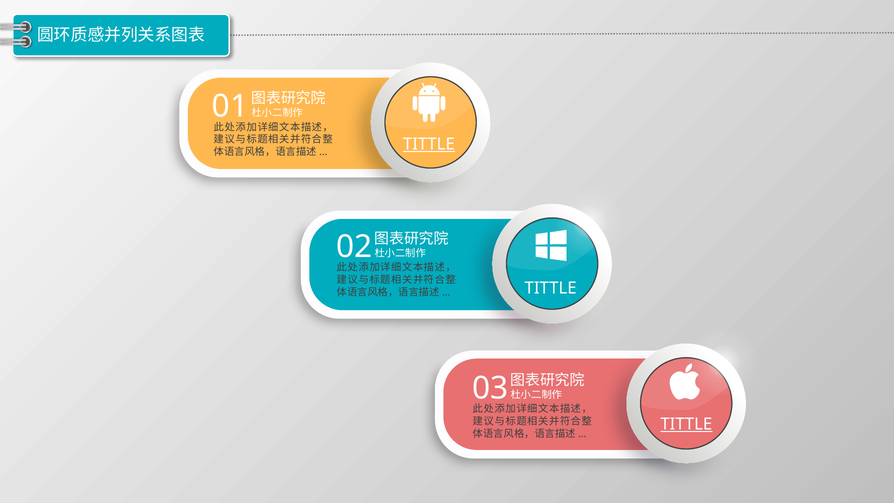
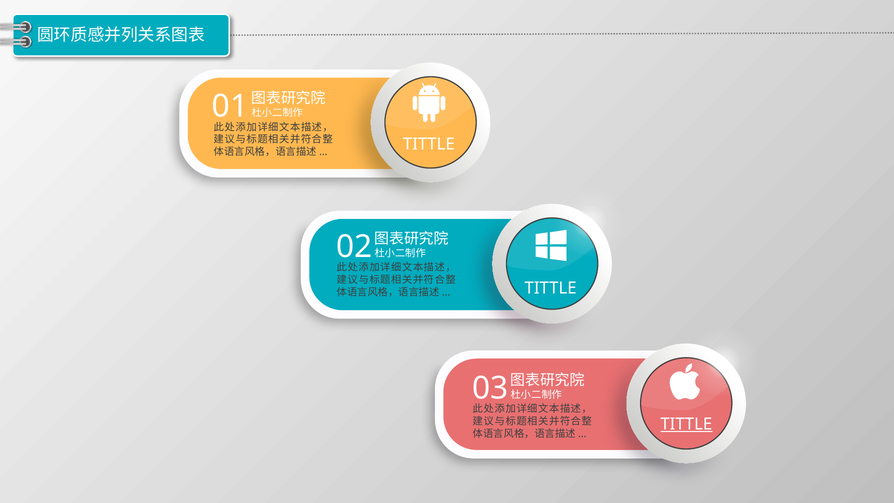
TITTLE underline: present -> none (429, 144)
